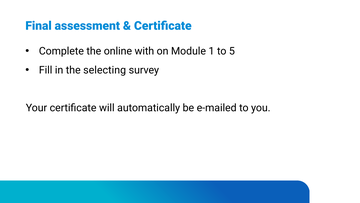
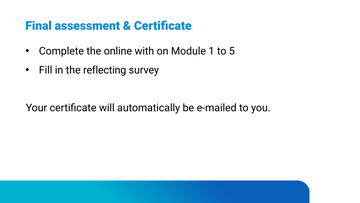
selecting: selecting -> reflecting (105, 70)
